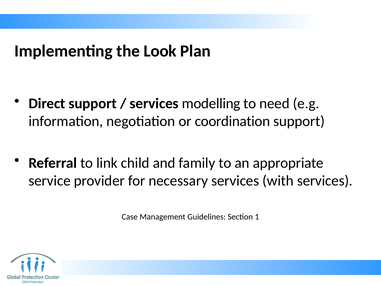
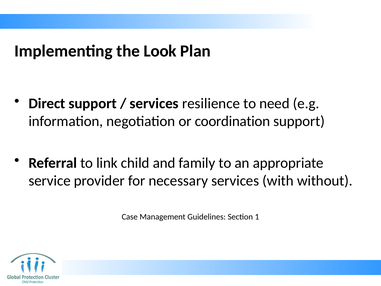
modelling: modelling -> resilience (211, 103)
with services: services -> without (325, 181)
